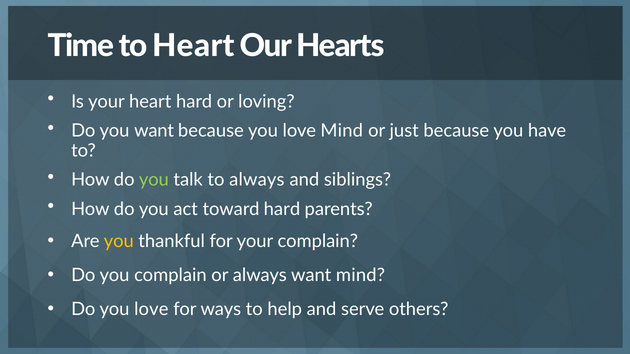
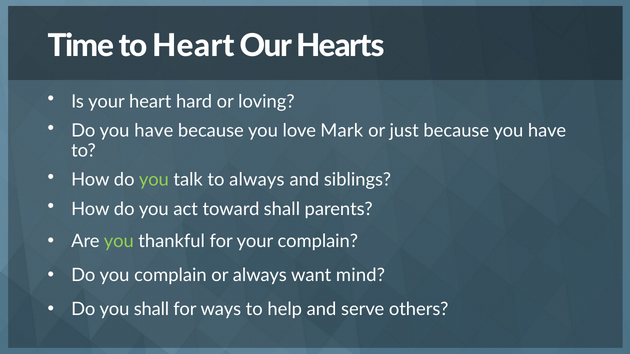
Do you want: want -> have (154, 131)
love Mind: Mind -> Mark (342, 131)
toward hard: hard -> shall (282, 209)
you colour: yellow -> light green (119, 241)
Do you love: love -> shall (151, 310)
